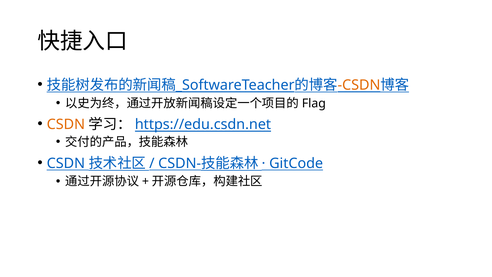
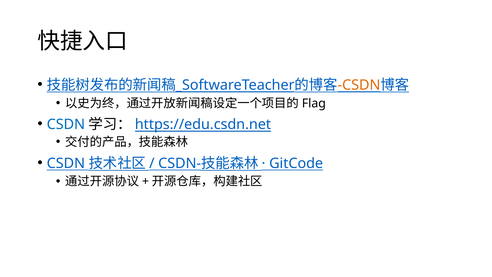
CSDN colour: orange -> blue (66, 124)
